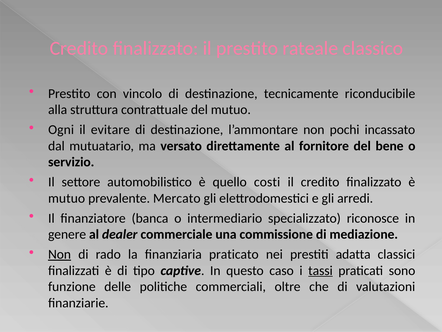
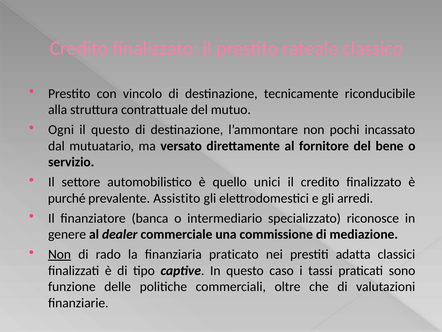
il evitare: evitare -> questo (110, 130)
costi: costi -> unici (267, 182)
mutuo: mutuo -> purché (67, 198)
Mercato: Mercato -> Assistito (177, 198)
tassi underline: present -> none (320, 270)
